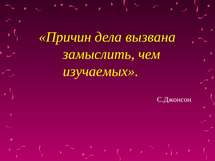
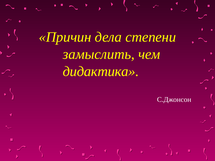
вызвана: вызвана -> степени (151, 37)
изучаемых: изучаемых -> дидактика (101, 72)
